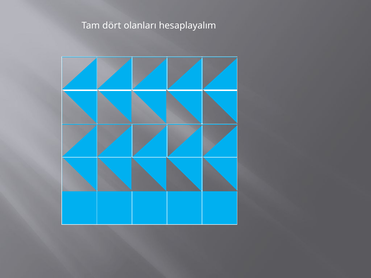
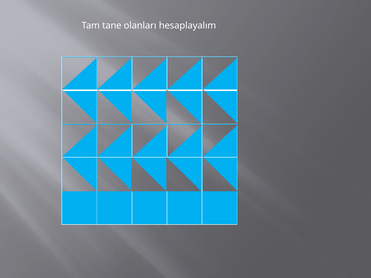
dört: dört -> tane (112, 26)
